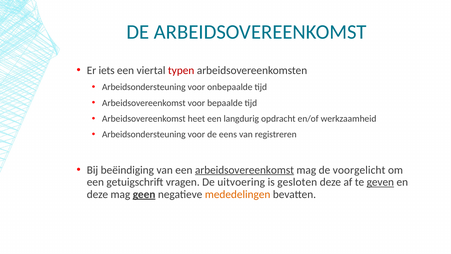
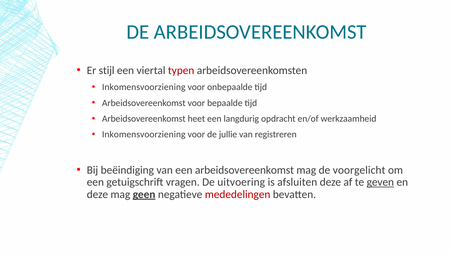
iets: iets -> stijl (107, 70)
Arbeidsondersteuning: Arbeidsondersteuning -> Inkomensvoorziening (144, 87)
Arbeidsondersteuning: Arbeidsondersteuning -> Inkomensvoorziening (144, 134)
eens: eens -> jullie (228, 134)
arbeidsovereenkomst underline: present -> none (245, 170)
gesloten: gesloten -> afsluiten (297, 182)
mededelingen colour: orange -> red (238, 194)
